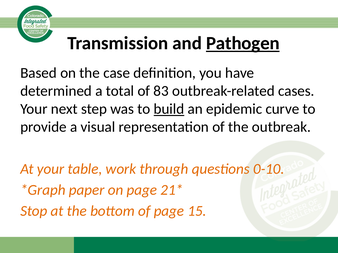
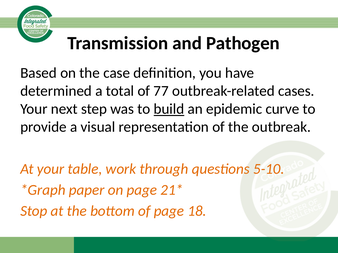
Pathogen underline: present -> none (243, 43)
83: 83 -> 77 (161, 91)
0-10: 0-10 -> 5-10 (269, 169)
15: 15 -> 18 (197, 211)
